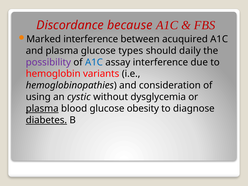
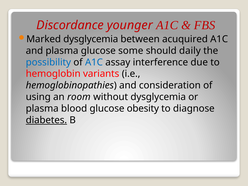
because: because -> younger (130, 25)
Marked interference: interference -> dysglycemia (91, 39)
types: types -> some (131, 51)
possibility colour: purple -> blue (48, 62)
cystic: cystic -> room (79, 97)
plasma underline: present -> none (42, 109)
